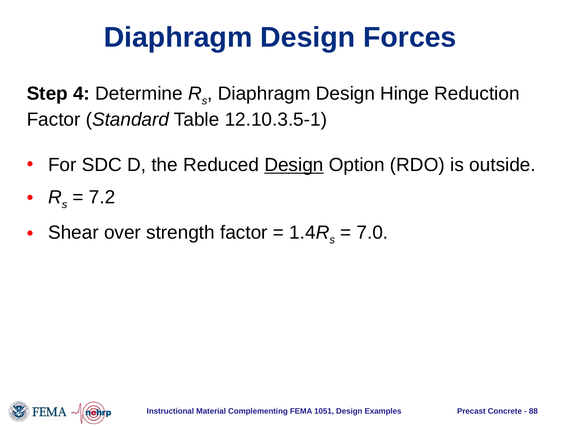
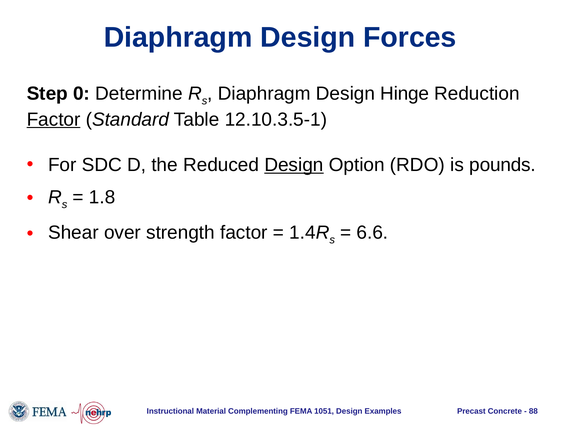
4: 4 -> 0 (81, 94)
Factor underline: none -> present (54, 120)
outside: outside -> pounds (503, 165)
7.2: 7.2 -> 1.8 (102, 197)
7.0: 7.0 -> 6.6 (372, 233)
